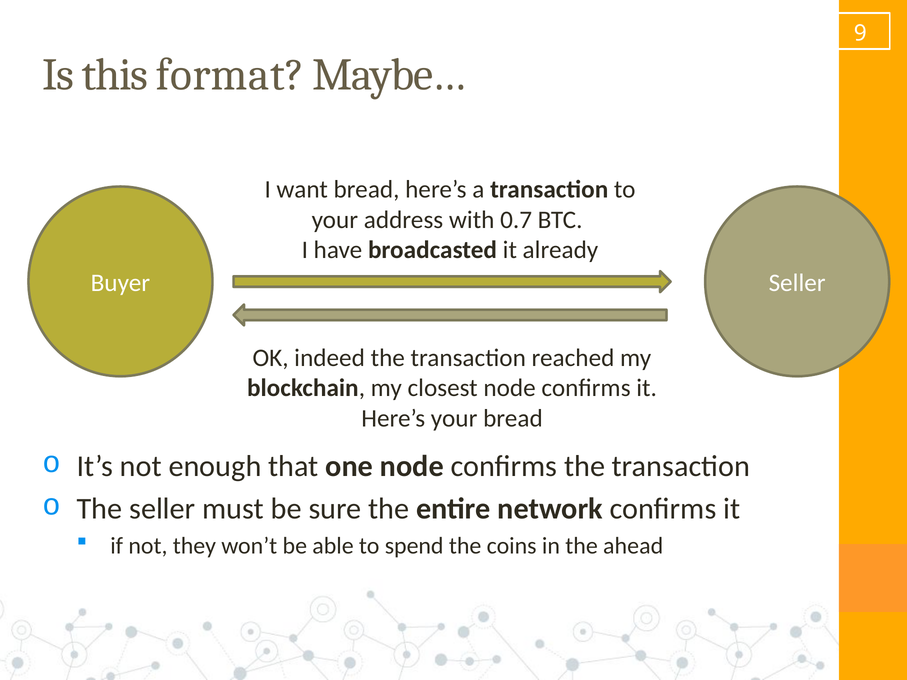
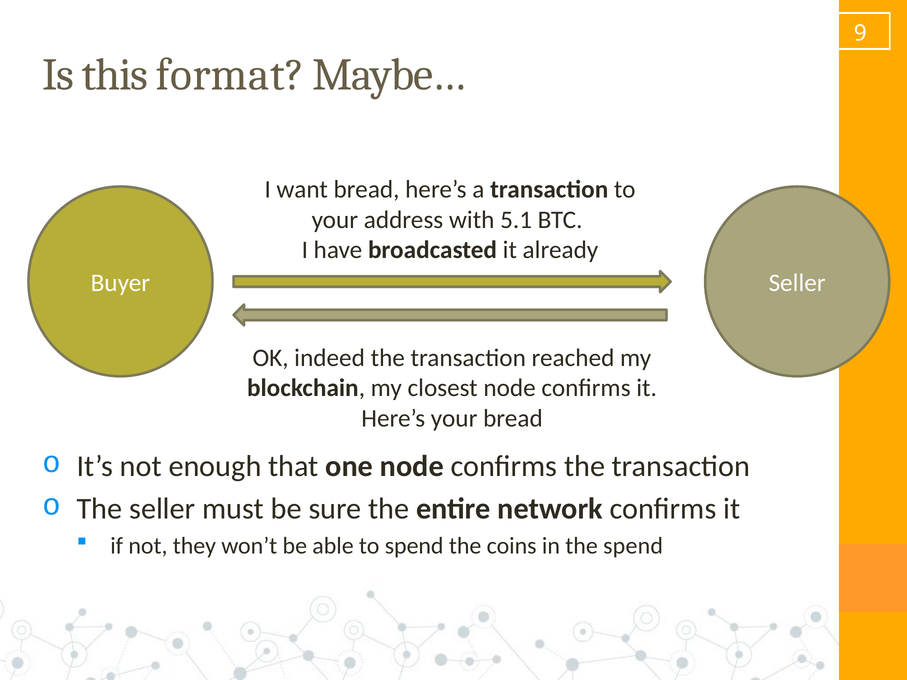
0.7: 0.7 -> 5.1 (516, 220)
the ahead: ahead -> spend (633, 546)
